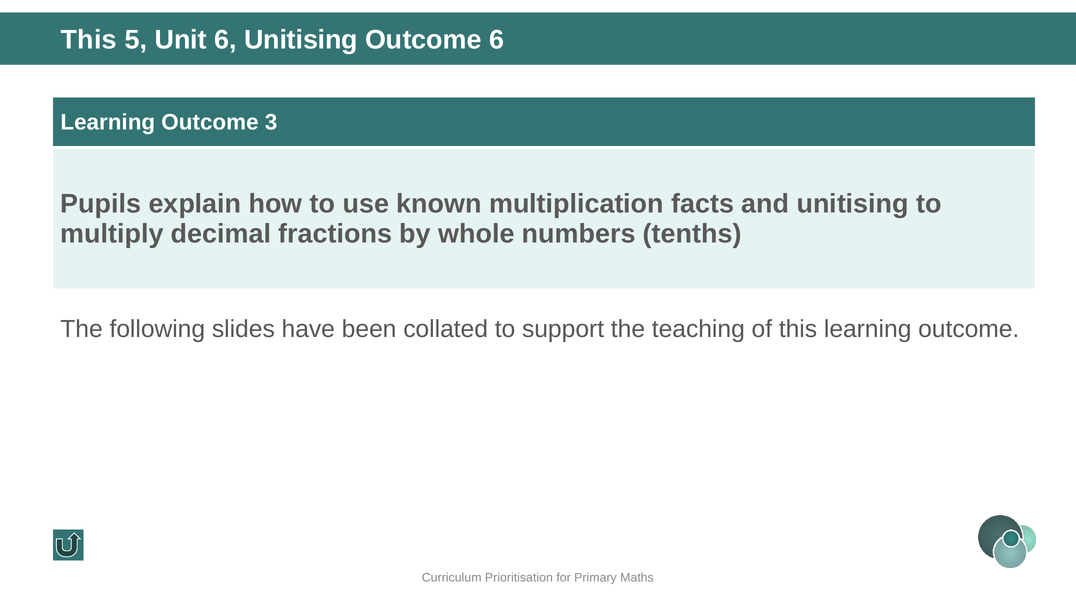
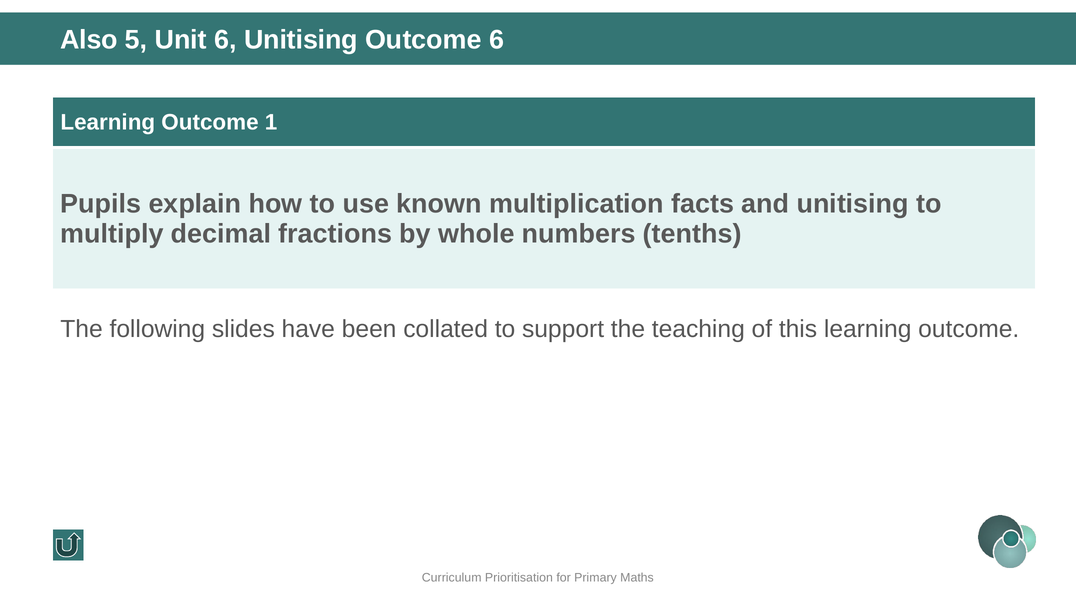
This: This -> Also (89, 40)
3: 3 -> 1 (271, 123)
